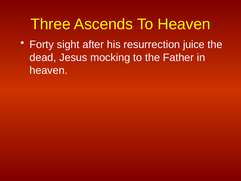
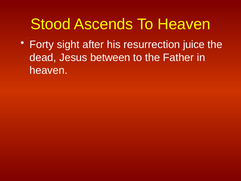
Three: Three -> Stood (51, 24)
mocking: mocking -> between (110, 57)
